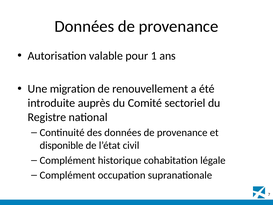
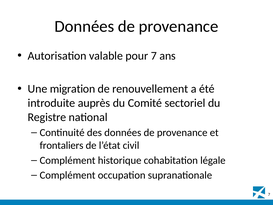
pour 1: 1 -> 7 (154, 56)
disponible: disponible -> frontaliers (62, 145)
